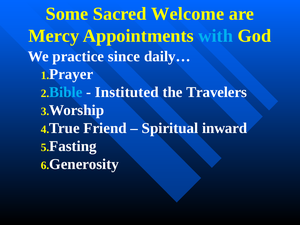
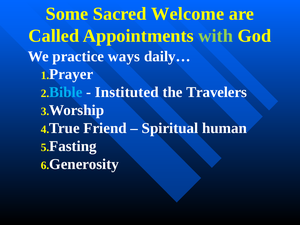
Mercy: Mercy -> Called (54, 36)
with colour: light blue -> light green (216, 36)
since: since -> ways (124, 57)
inward: inward -> human (225, 128)
